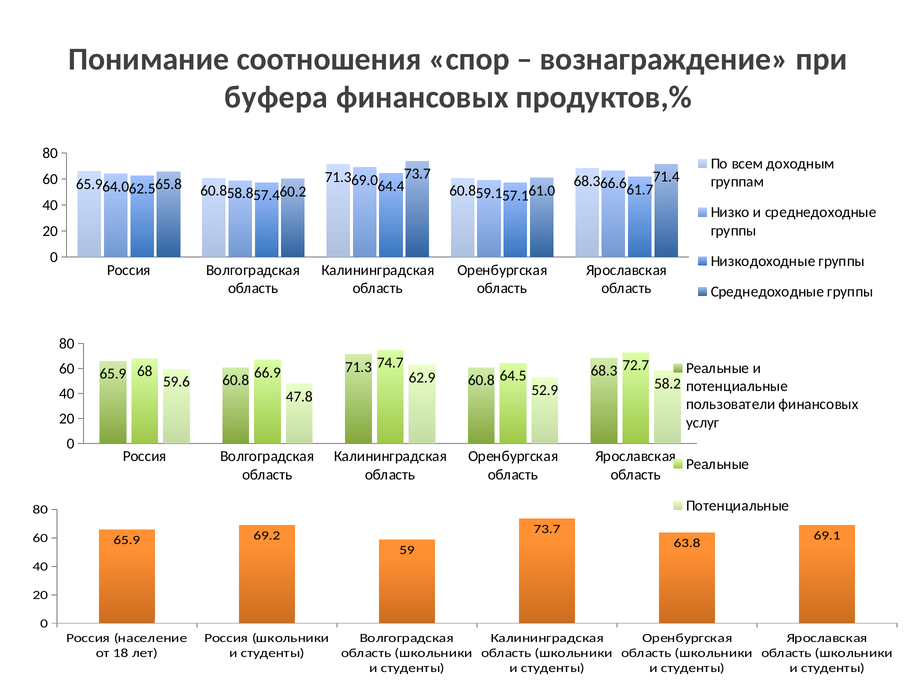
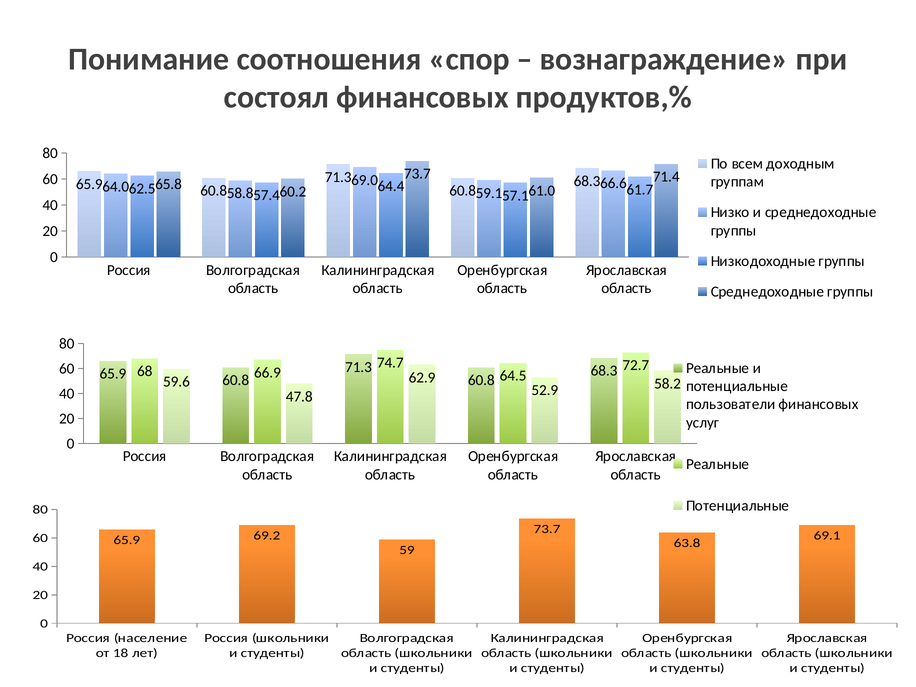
буфера: буфера -> состоял (276, 97)
